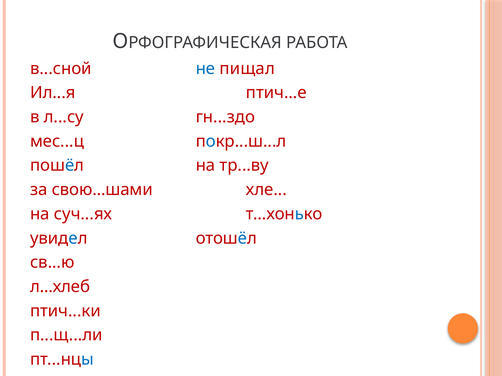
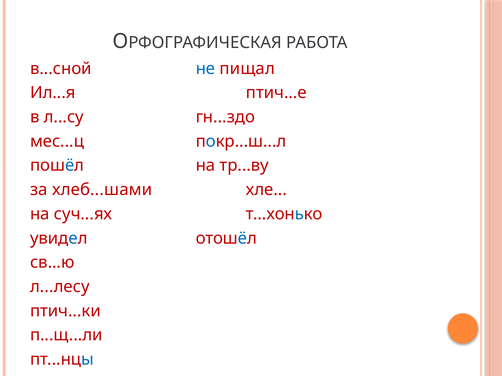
свою...шами: свою...шами -> хлеб...шами (102, 190)
л...хлеб: л...хлеб -> л...лесу (60, 287)
